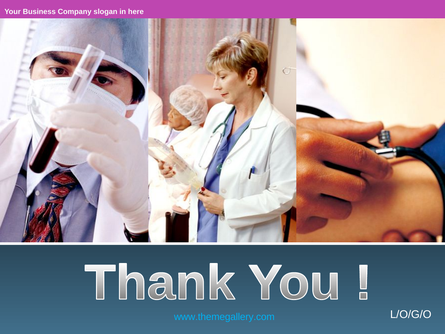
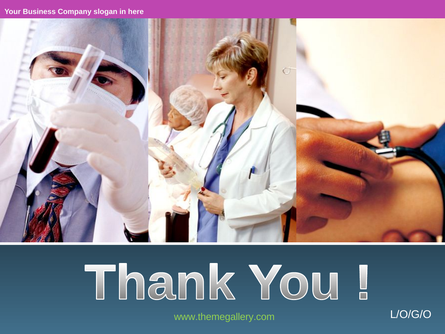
www.themegallery.com colour: light blue -> light green (224, 317)
